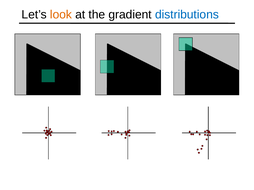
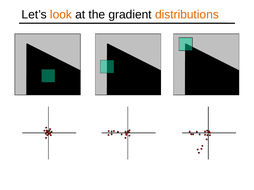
distributions colour: blue -> orange (187, 15)
